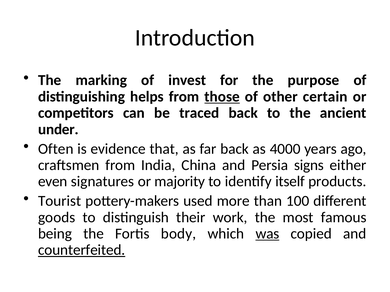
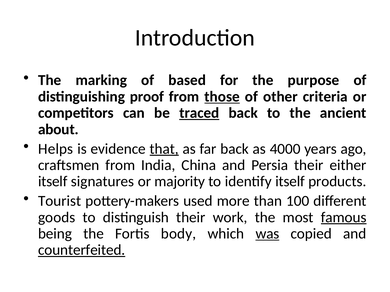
invest: invest -> based (187, 80)
helps: helps -> proof (147, 97)
certain: certain -> criteria (325, 97)
traced underline: none -> present (199, 113)
under: under -> about (58, 130)
Often: Often -> Helps (56, 149)
that underline: none -> present (164, 149)
Persia signs: signs -> their (309, 165)
even: even -> itself (53, 182)
famous underline: none -> present (344, 218)
